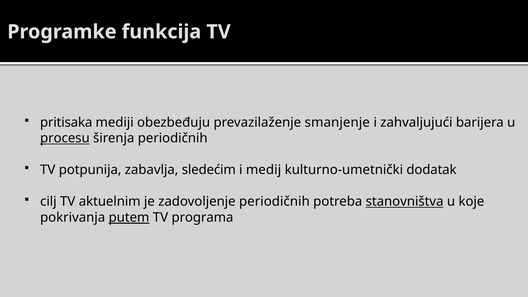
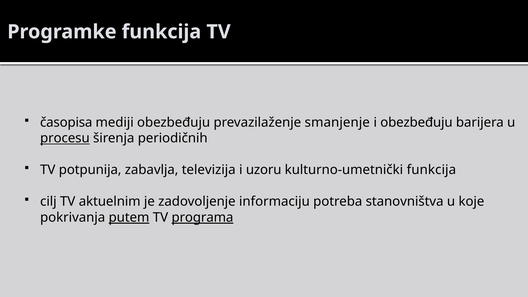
pritisaka: pritisaka -> časopisa (66, 122)
i zahvaljujući: zahvaljujući -> obezbeđuju (416, 122)
sledećim: sledećim -> televizija (209, 170)
medij: medij -> uzoru (264, 170)
kulturno-umetnički dodatak: dodatak -> funkcija (431, 170)
zadovoljenje periodičnih: periodičnih -> informaciju (274, 202)
stanovništva underline: present -> none (405, 202)
programa underline: none -> present (202, 217)
